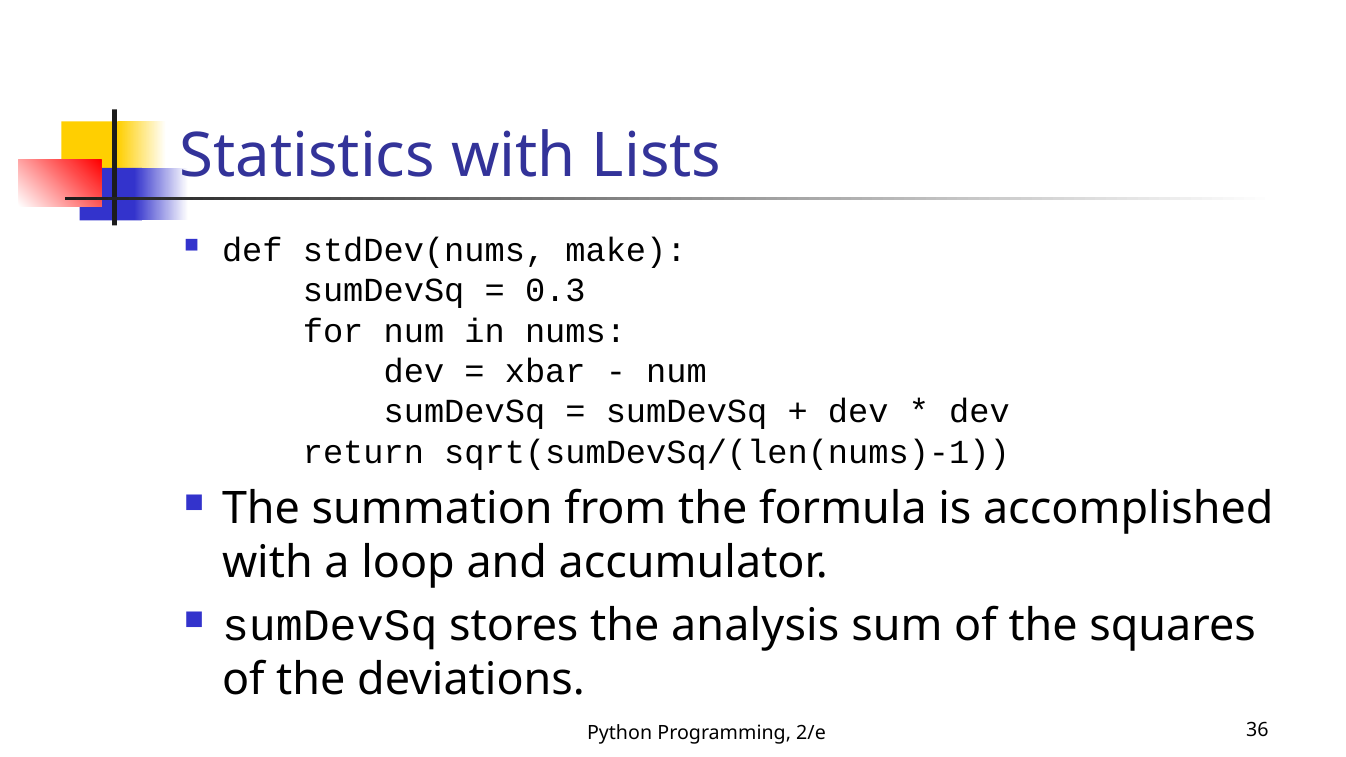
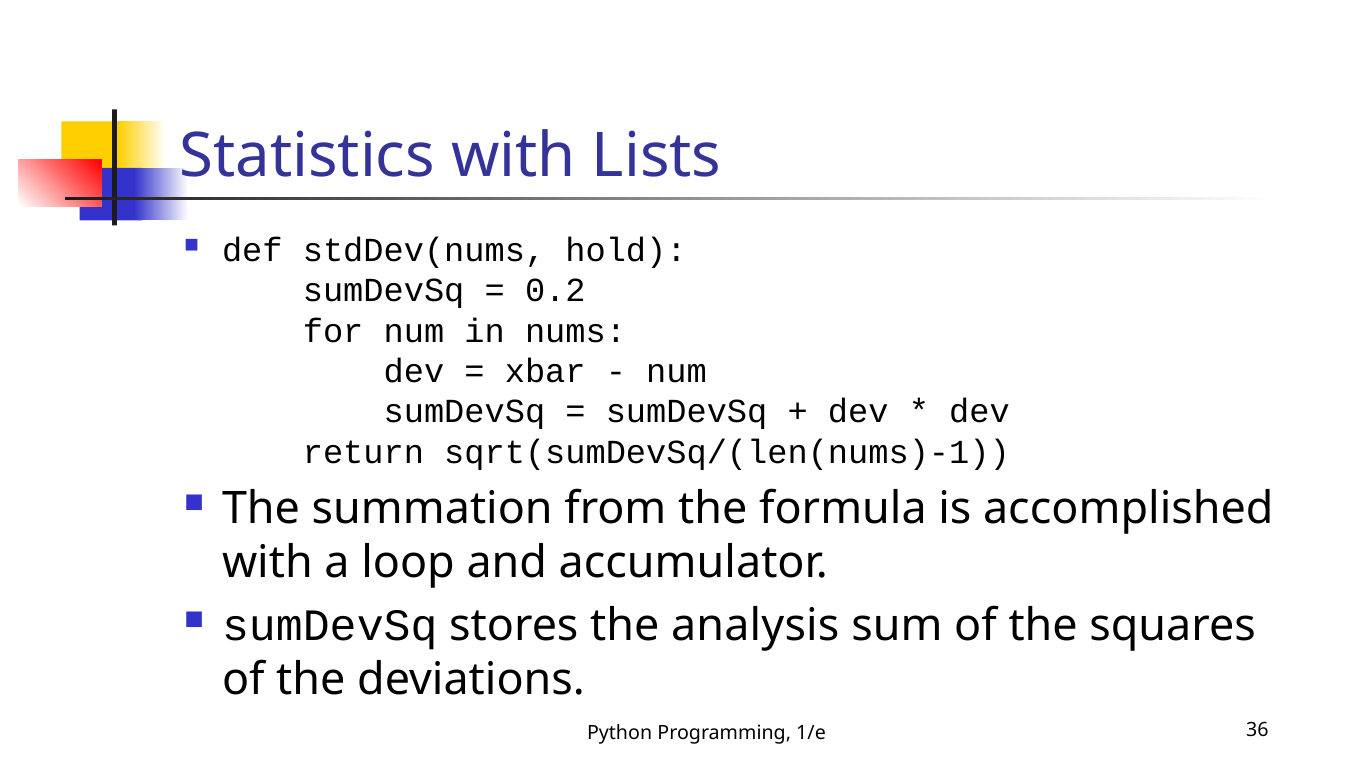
make: make -> hold (626, 250)
0.3: 0.3 -> 0.2 (555, 291)
2/e: 2/e -> 1/e (811, 733)
